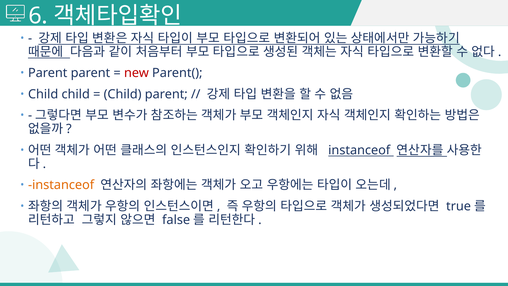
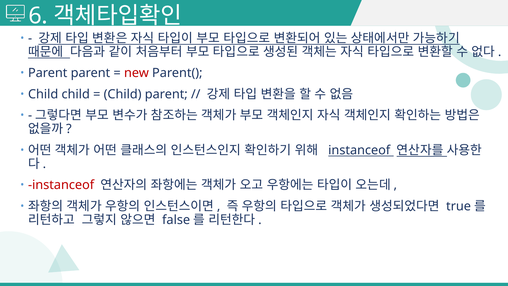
instanceof colour: orange -> red (61, 185)
